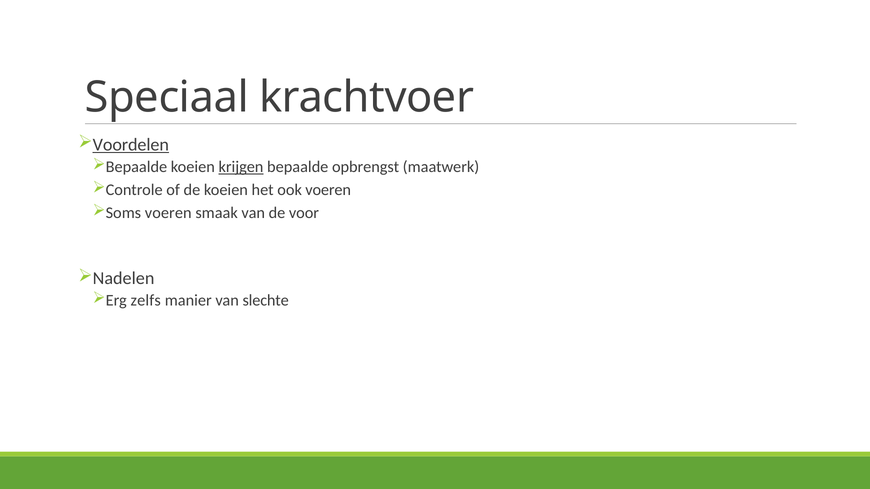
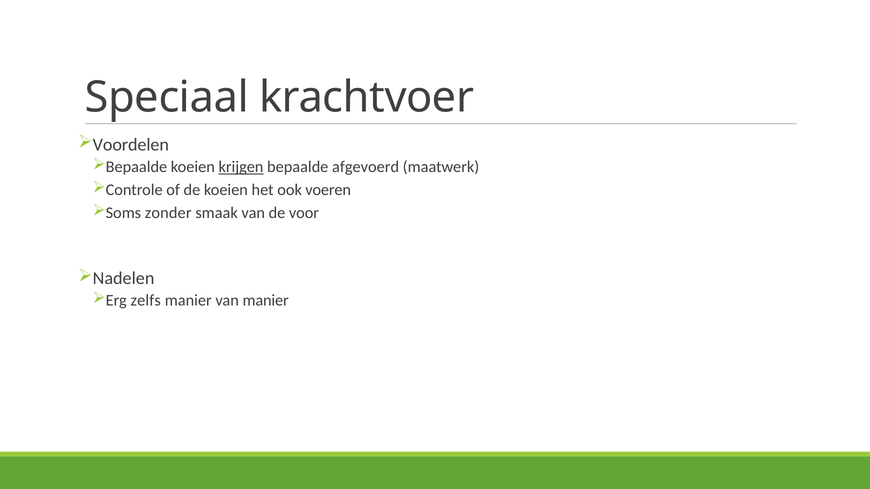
Voordelen underline: present -> none (131, 145)
opbrengst: opbrengst -> afgevoerd (366, 167)
voeren: voeren -> zonder (168, 213)
van slechte: slechte -> manier (266, 301)
